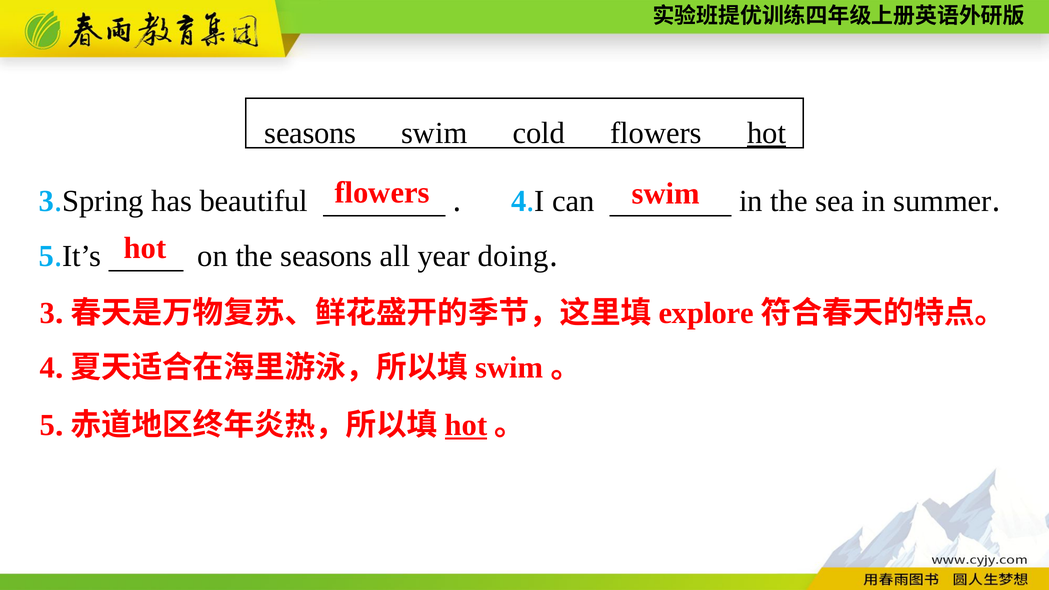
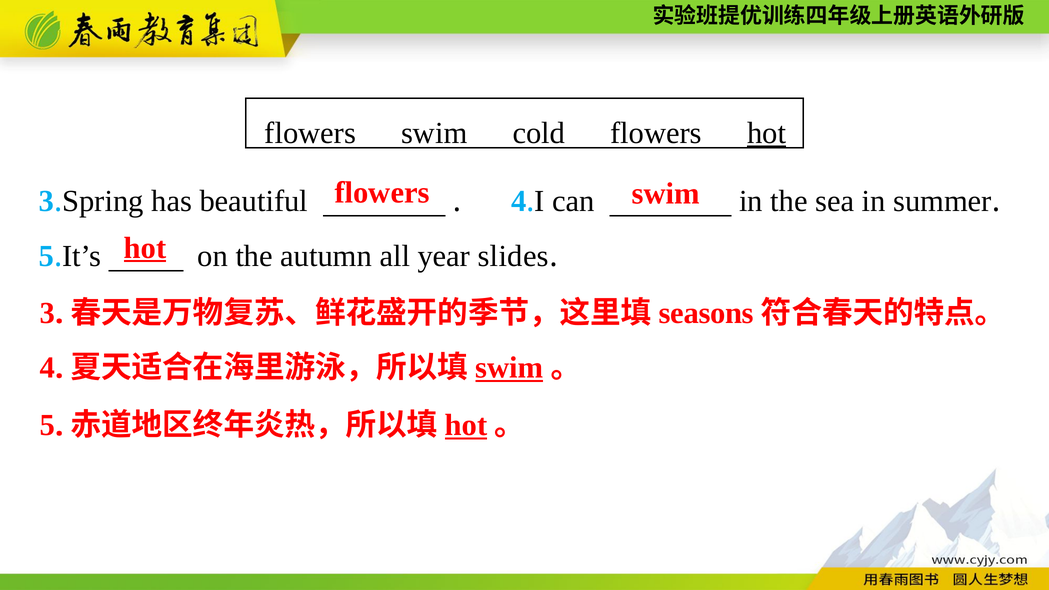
seasons: seasons -> flowers (310, 133)
hot underline: none -> present (145, 248)
the seasons: seasons -> autumn (326, 256)
doing: doing -> slides (513, 256)
explore: explore -> seasons (706, 313)
swim underline: none -> present (509, 368)
